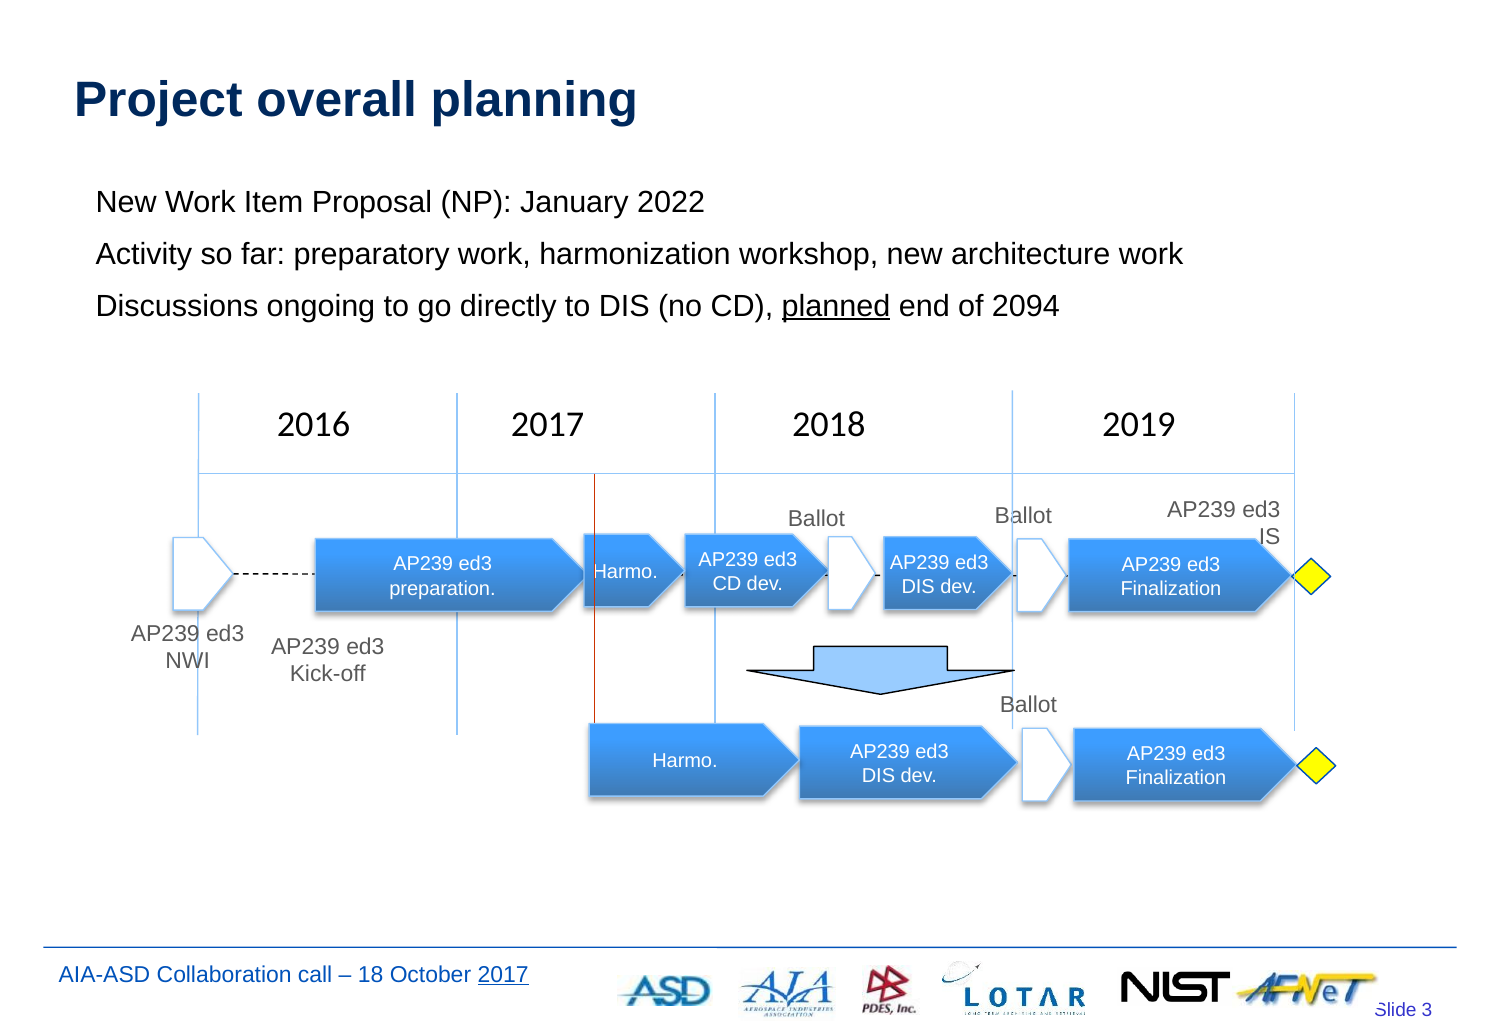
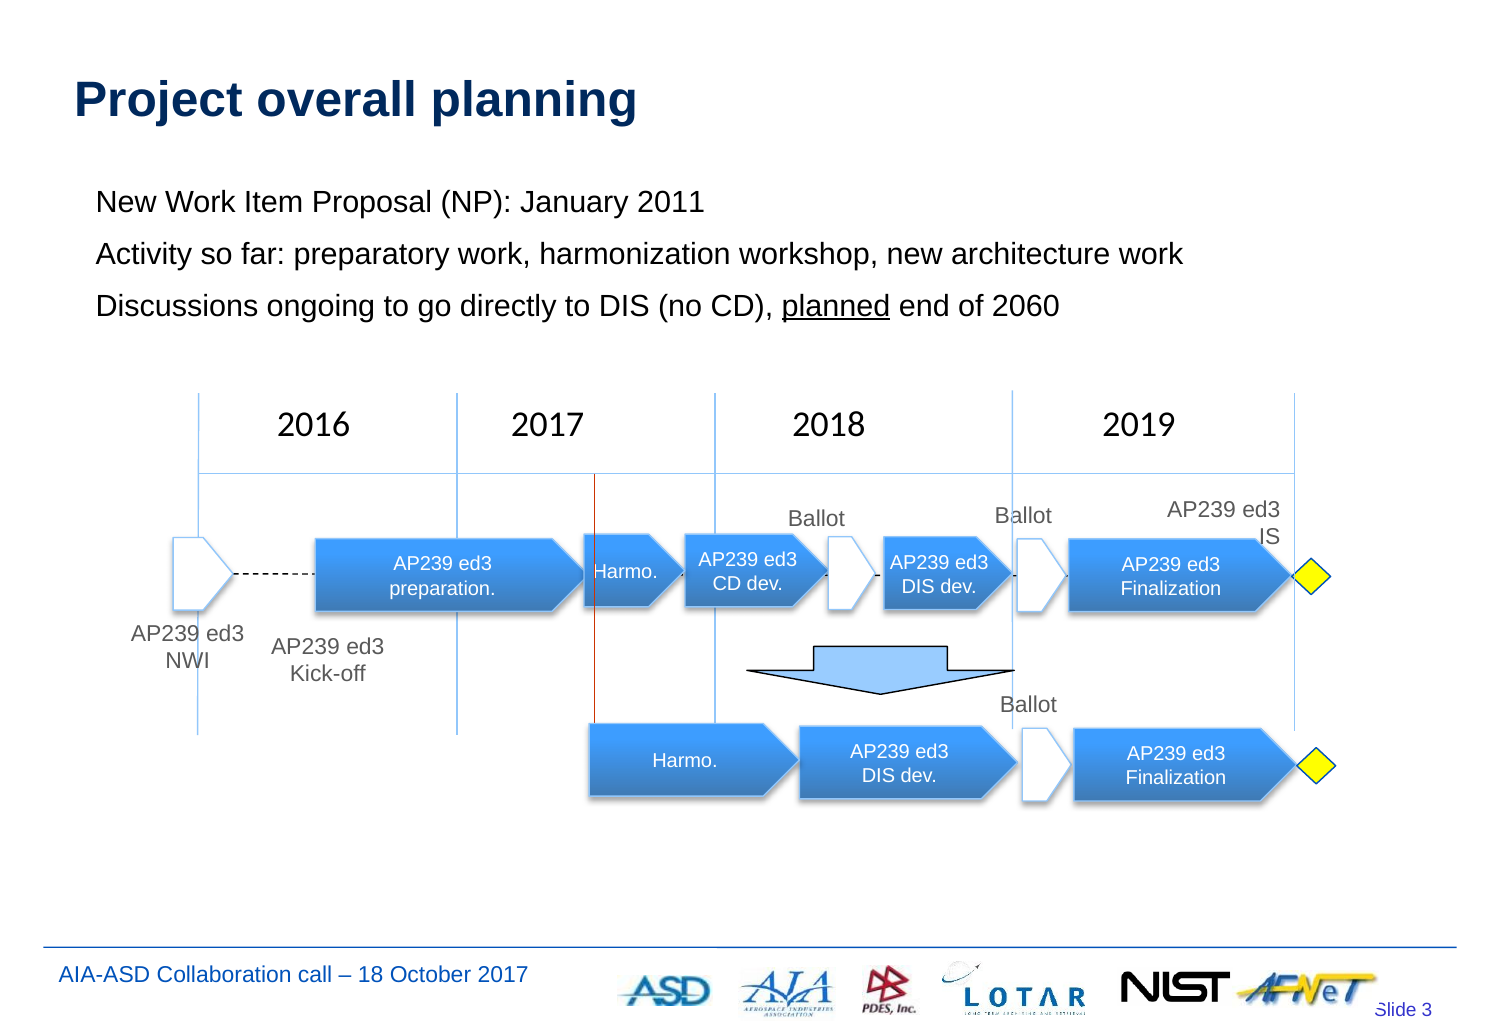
2022: 2022 -> 2011 (671, 202)
2094: 2094 -> 2060 (1026, 306)
2017 underline: present -> none (503, 975)
